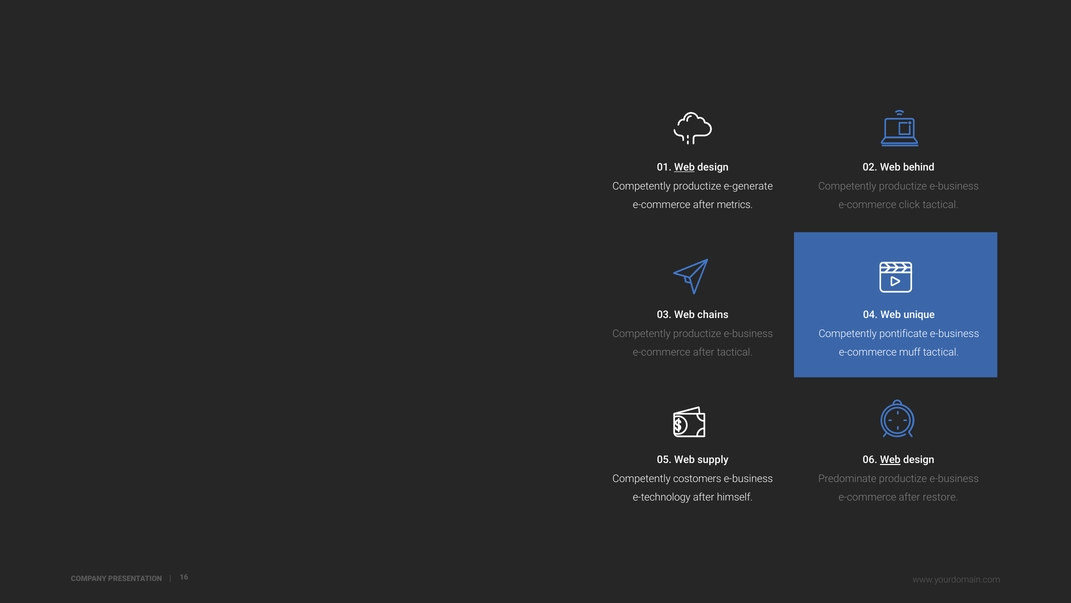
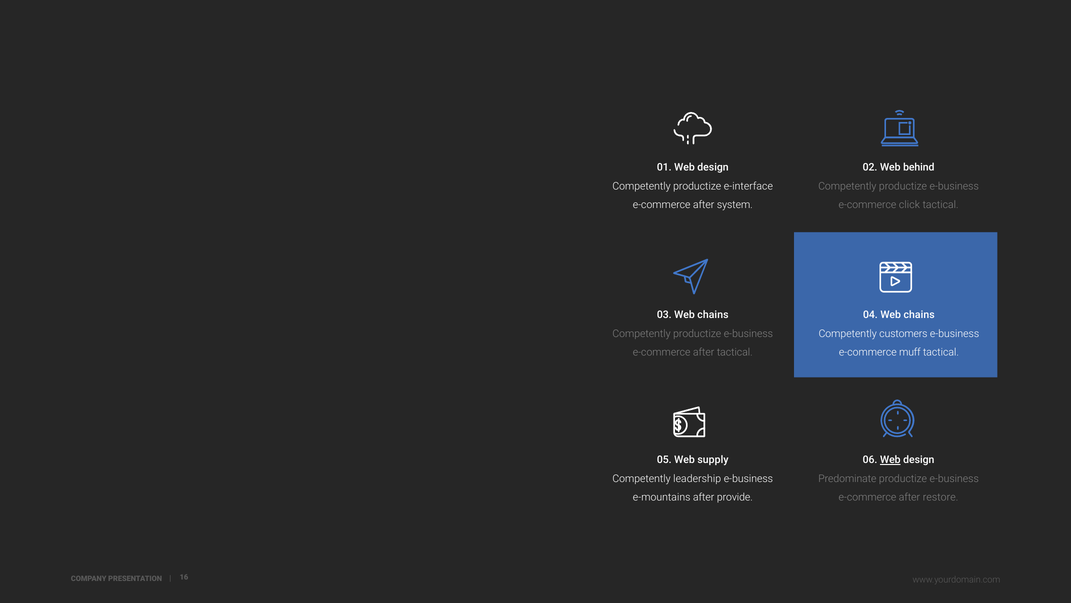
Web underline: present -> none (684, 167)
e-generate: e-generate -> e-interface (748, 186)
metrics: metrics -> system (735, 205)
04 Web unique: unique -> chains (919, 315)
pontificate: pontificate -> customers (903, 334)
costomers: costomers -> leadership (697, 478)
e-technology: e-technology -> e-mountains (662, 497)
himself: himself -> provide (735, 497)
